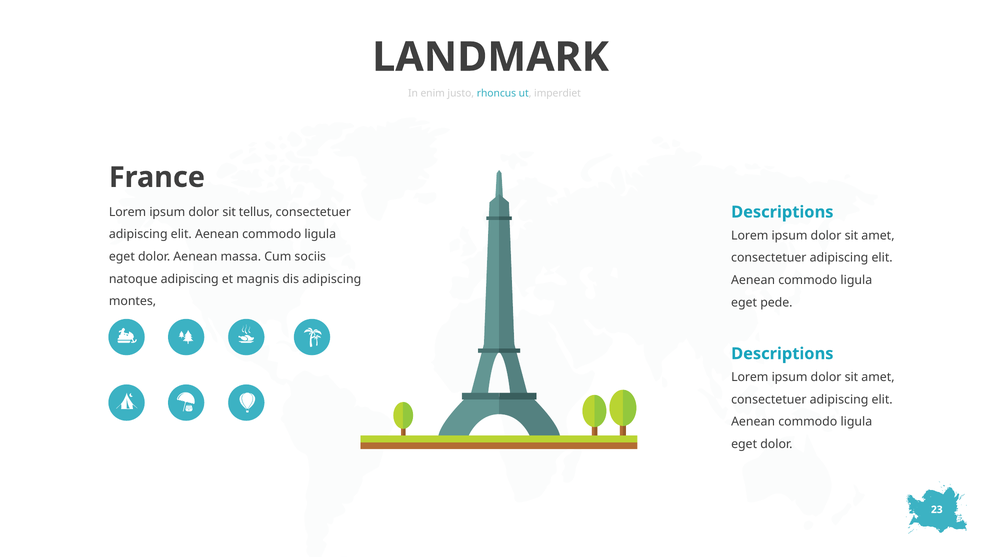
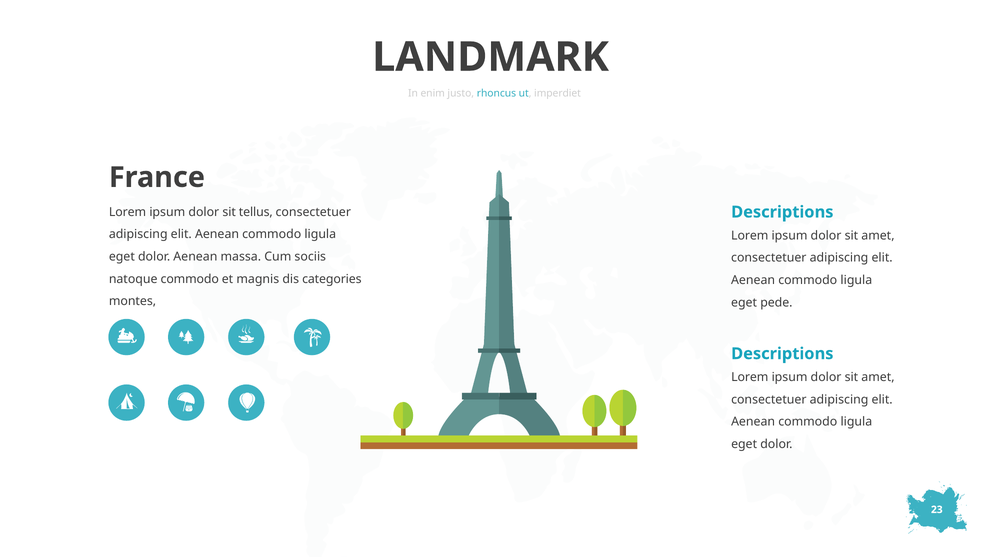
natoque adipiscing: adipiscing -> commodo (190, 279)
dis adipiscing: adipiscing -> categories (332, 279)
